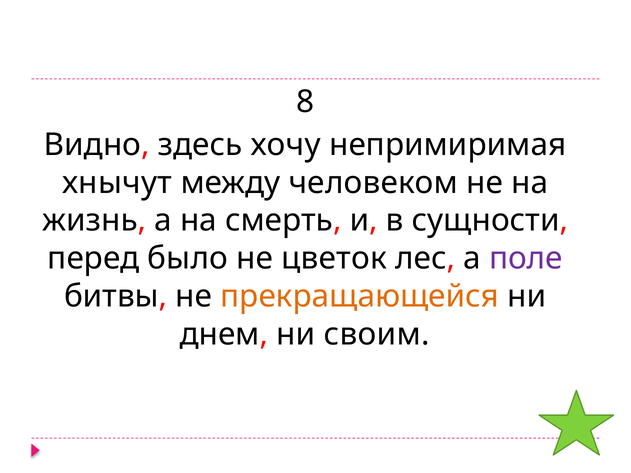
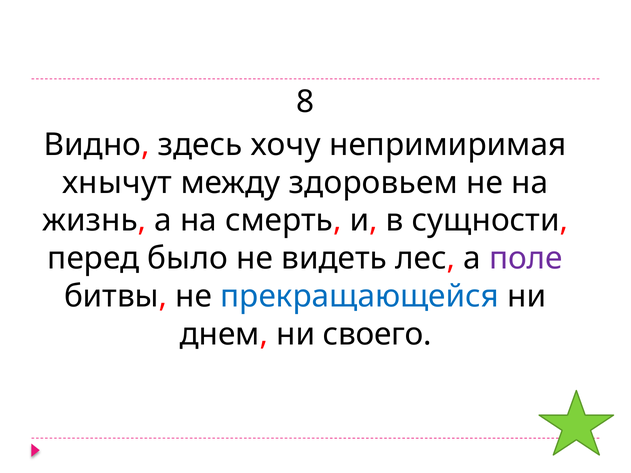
человеком: человеком -> здоровьем (373, 183)
цветок: цветок -> видеть (334, 259)
прекращающейся colour: orange -> blue (360, 296)
своим: своим -> своего (377, 334)
